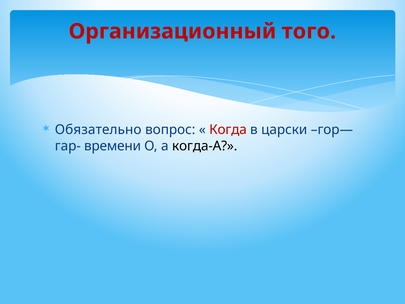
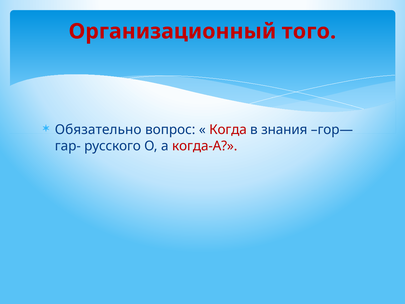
царски: царски -> знания (284, 130)
времени: времени -> русского (113, 146)
когда-А colour: black -> red (205, 146)
